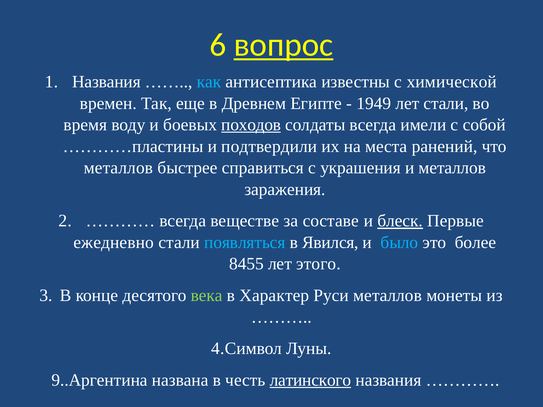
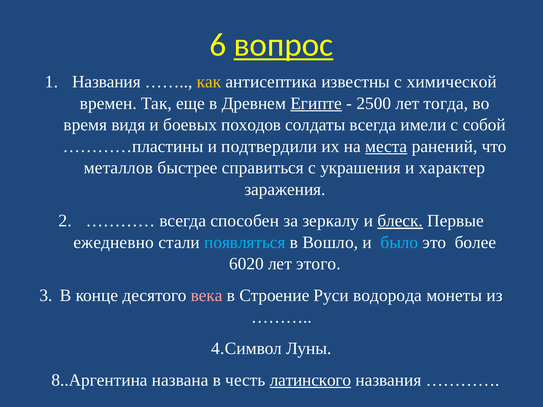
как colour: light blue -> yellow (209, 82)
Египте underline: none -> present (316, 103)
1949: 1949 -> 2500 (374, 103)
лет стали: стали -> тогда (446, 103)
воду: воду -> видя (128, 125)
походов underline: present -> none (251, 125)
места underline: none -> present (386, 146)
и металлов: металлов -> характер (452, 168)
веществе: веществе -> способен (245, 221)
составе: составе -> зеркалу (331, 221)
Явился: Явился -> Вошло (330, 243)
8455: 8455 -> 6020 (246, 264)
века colour: light green -> pink (207, 296)
Характер: Характер -> Строение (274, 296)
Руси металлов: металлов -> водорода (388, 296)
9..Аргентина: 9..Аргентина -> 8..Аргентина (100, 380)
